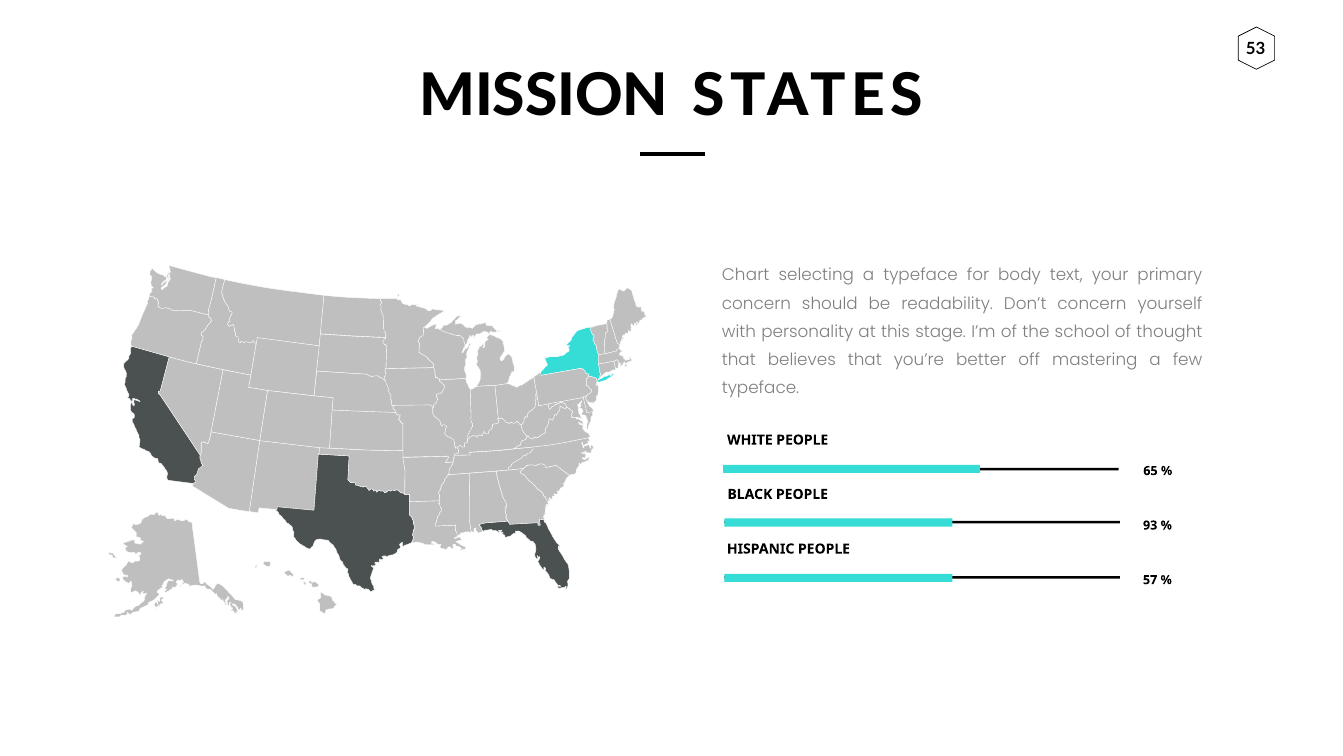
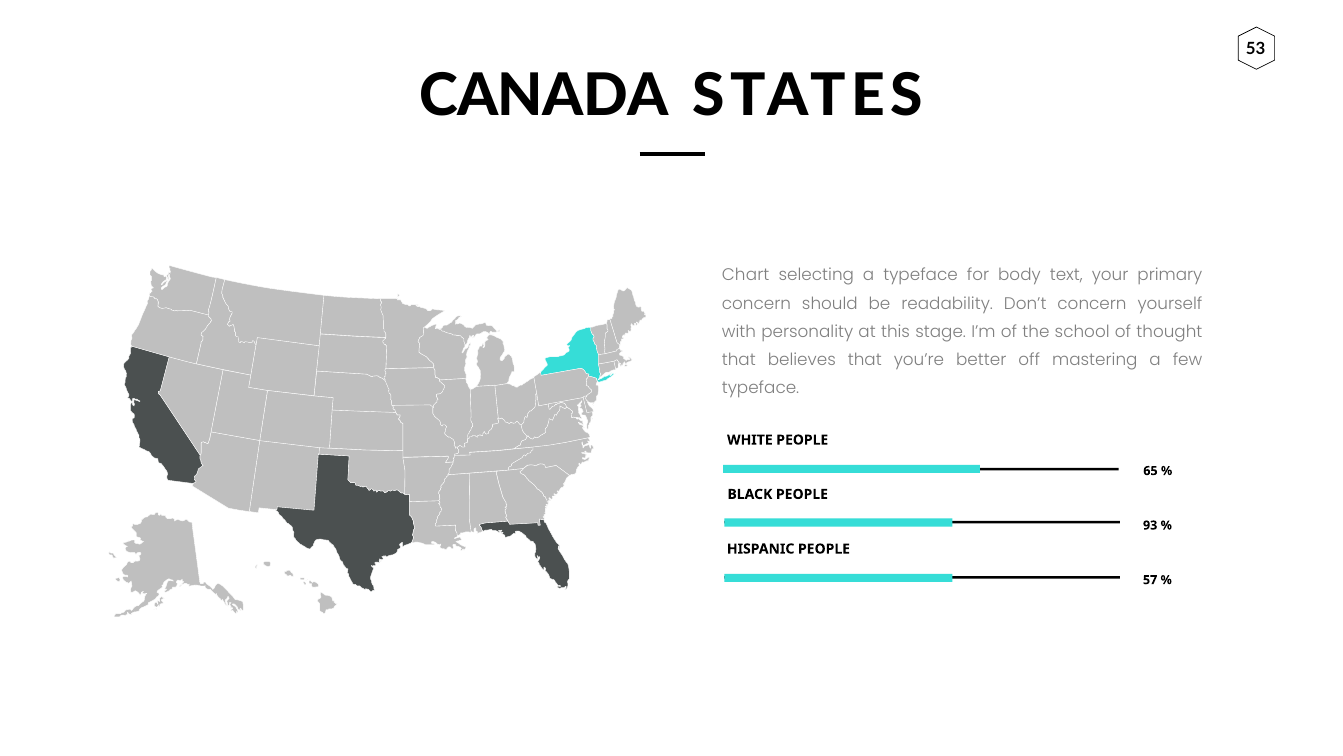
MISSION: MISSION -> CANADA (544, 96)
